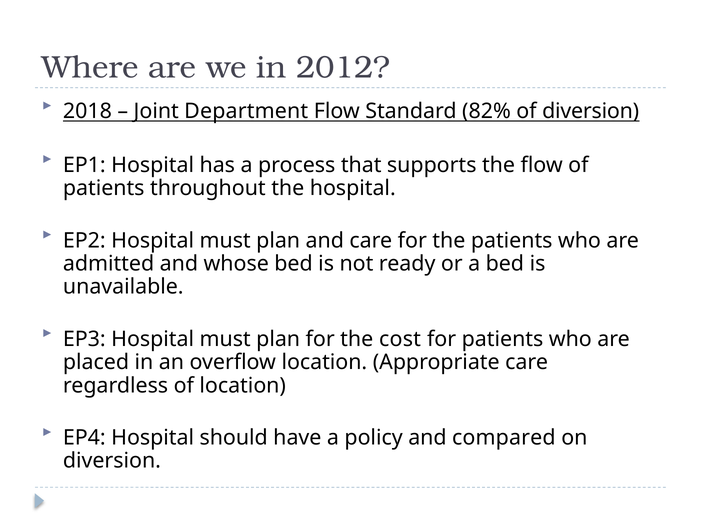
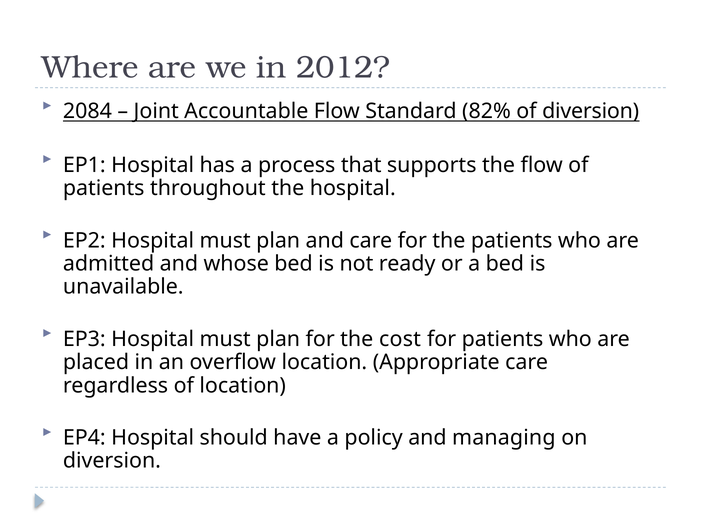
2018: 2018 -> 2084 (87, 111)
Department: Department -> Accountable (246, 111)
compared: compared -> managing (504, 438)
